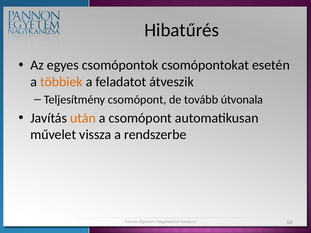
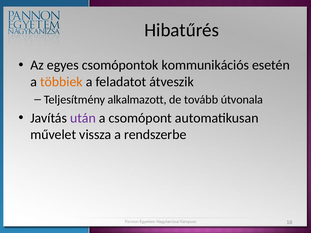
csomópontokat: csomópontokat -> kommunikációs (205, 65)
Teljesítmény csomópont: csomópont -> alkalmazott (137, 100)
után colour: orange -> purple (83, 118)
